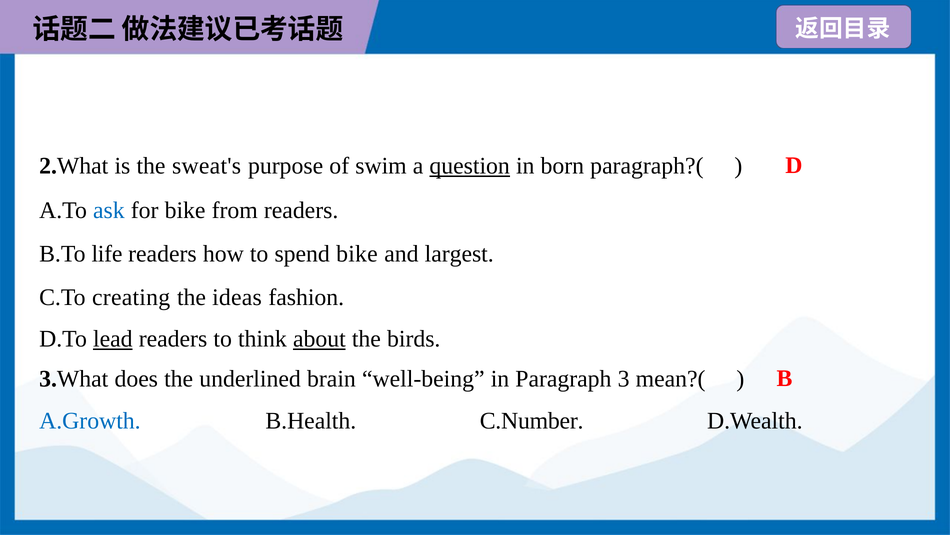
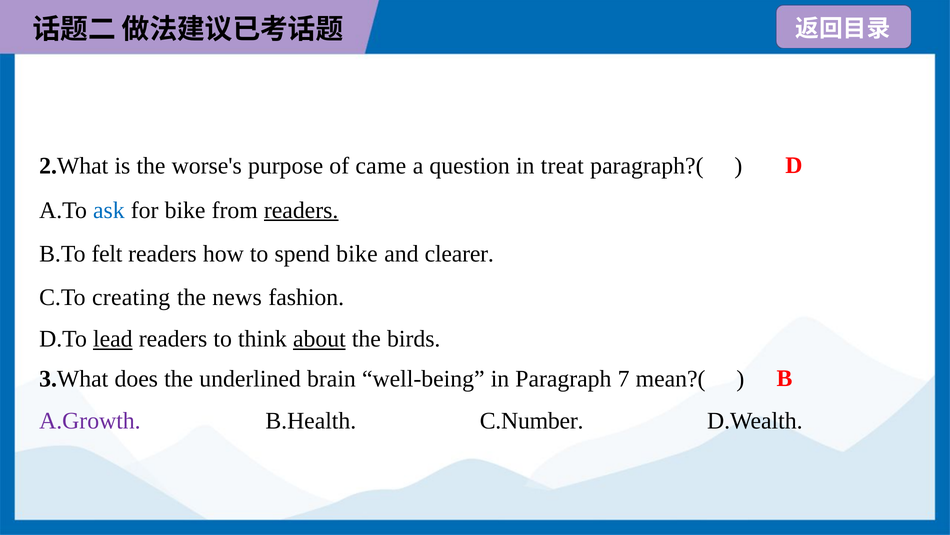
sweat's: sweat's -> worse's (207, 166)
swim: swim -> came (381, 166)
question underline: present -> none (470, 166)
born: born -> treat (562, 166)
readers underline: none -> present (301, 210)
life: life -> felt (107, 253)
largest: largest -> clearer (459, 253)
ideas: ideas -> news (237, 297)
3: 3 -> 7 (624, 379)
A.Growth colour: blue -> purple (90, 420)
